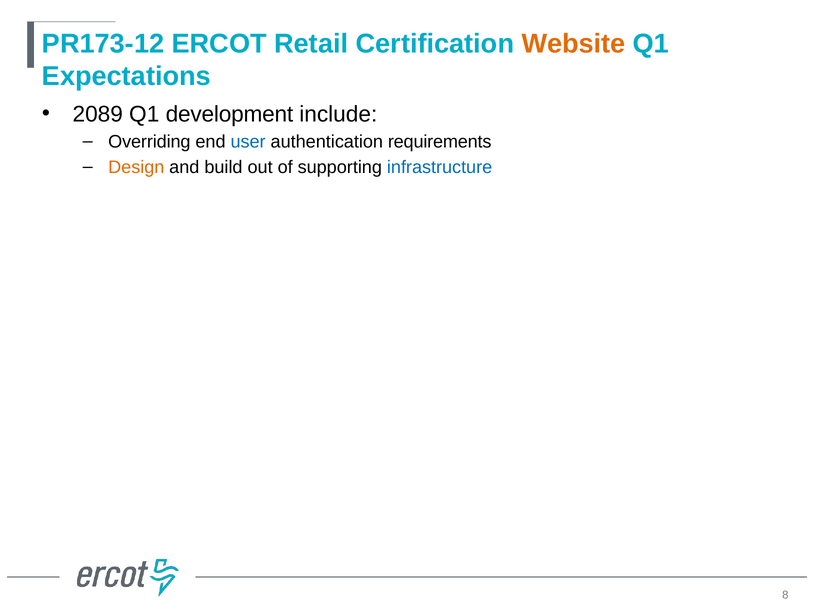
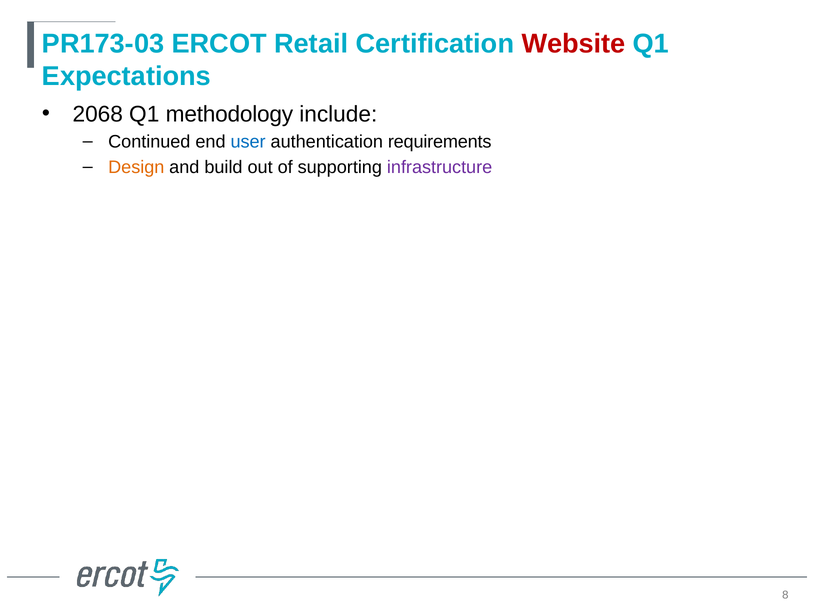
PR173-12: PR173-12 -> PR173-03 (103, 44)
Website colour: orange -> red (573, 44)
2089: 2089 -> 2068 (98, 114)
development: development -> methodology (229, 114)
Overriding: Overriding -> Continued (149, 142)
infrastructure colour: blue -> purple (440, 167)
